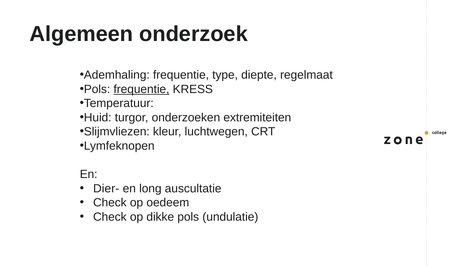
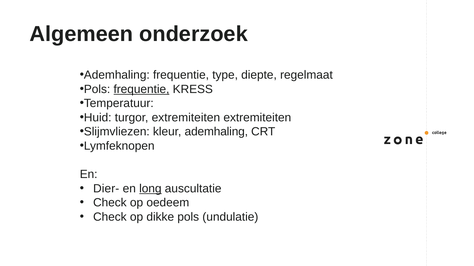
turgor onderzoeken: onderzoeken -> extremiteiten (186, 118)
kleur luchtwegen: luchtwegen -> ademhaling (216, 132)
long underline: none -> present (150, 189)
